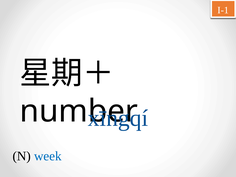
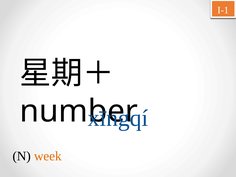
week colour: blue -> orange (48, 156)
